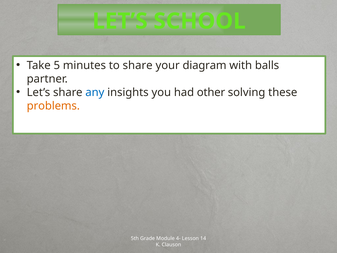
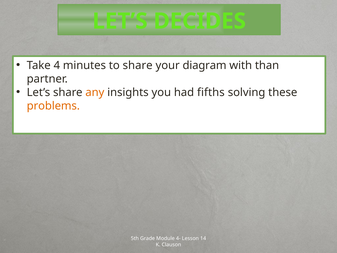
SCHOOL: SCHOOL -> DECIDES (200, 21)
5: 5 -> 4 (57, 65)
balls: balls -> than (267, 65)
any colour: blue -> orange (95, 92)
other: other -> fifths (211, 92)
